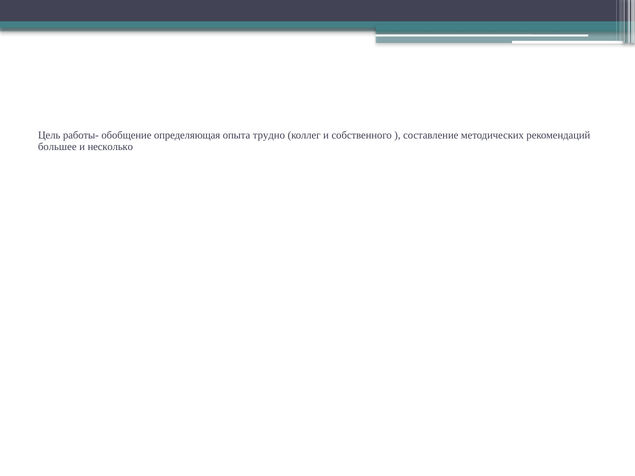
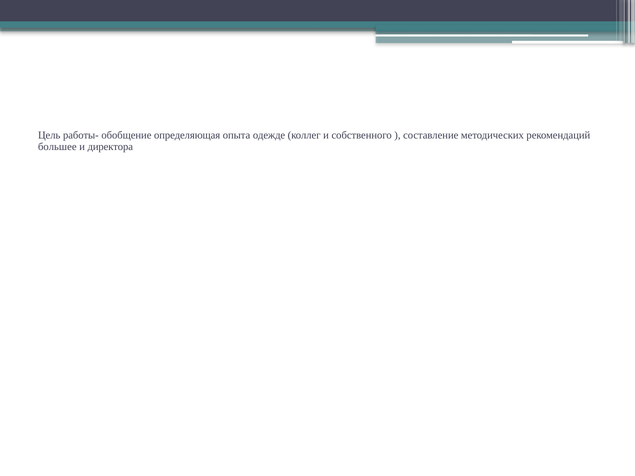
трудно: трудно -> одежде (269, 135)
несколько: несколько -> директора (110, 147)
